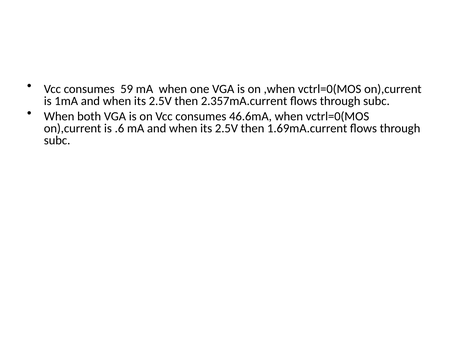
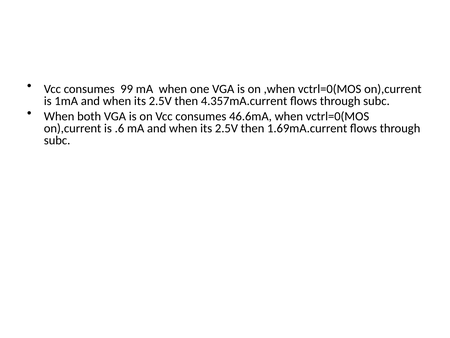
59: 59 -> 99 (127, 89)
2.357mA.current: 2.357mA.current -> 4.357mA.current (244, 101)
